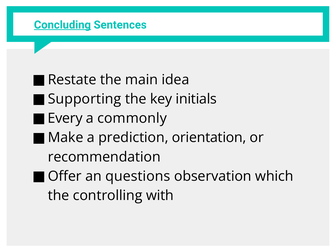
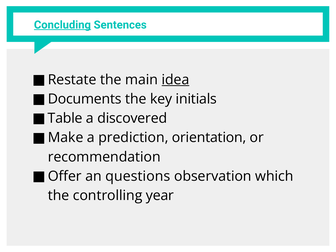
idea underline: none -> present (176, 80)
Supporting: Supporting -> Documents (85, 99)
Every: Every -> Table (65, 118)
commonly: commonly -> discovered (132, 118)
with: with -> year (160, 196)
